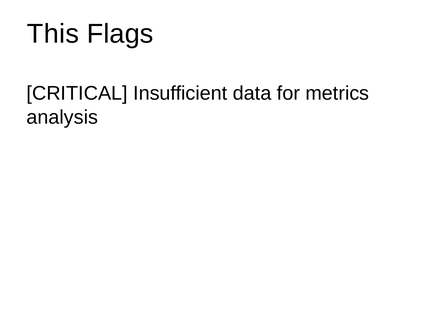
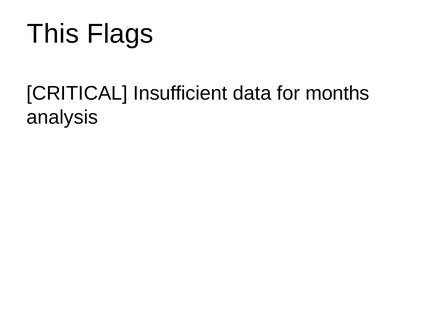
metrics: metrics -> months (337, 93)
